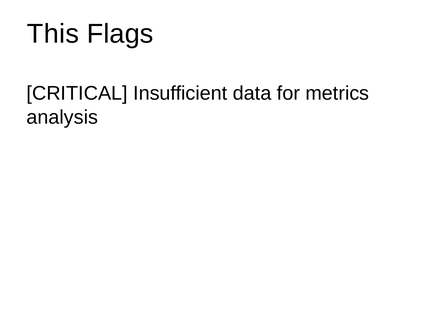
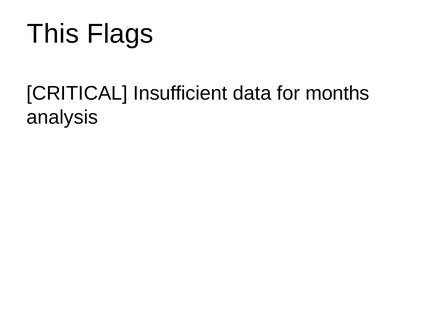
metrics: metrics -> months (337, 93)
